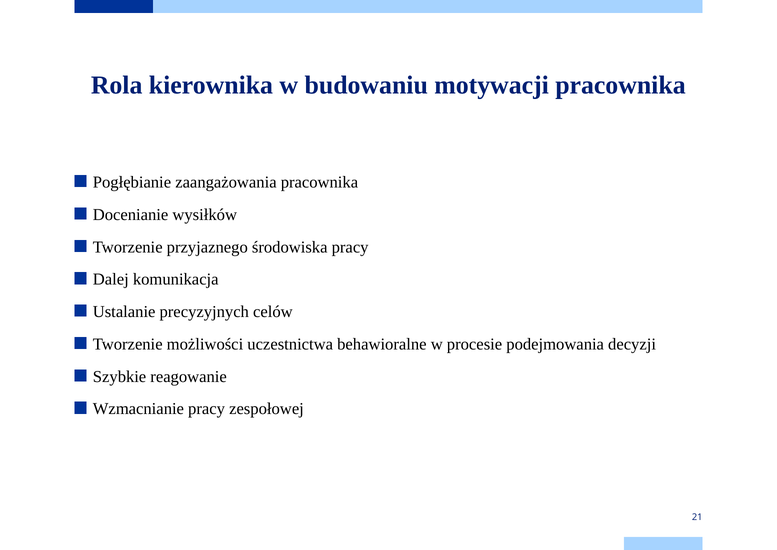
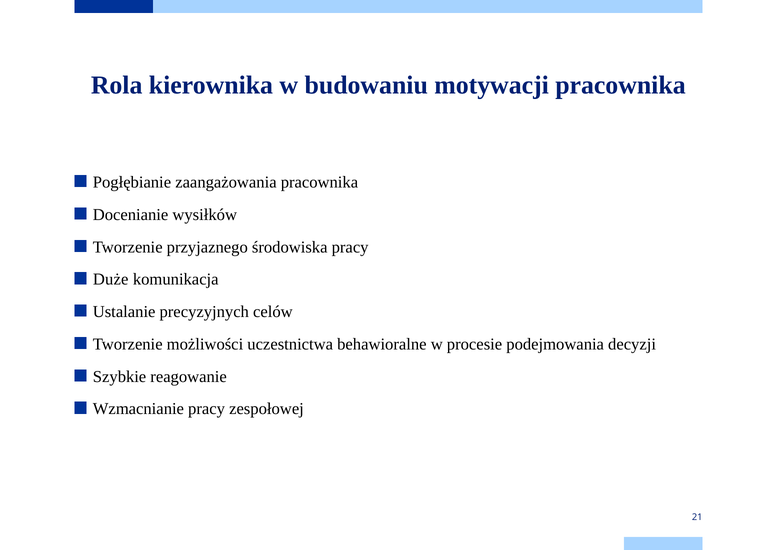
Dalej: Dalej -> Duże (111, 279)
